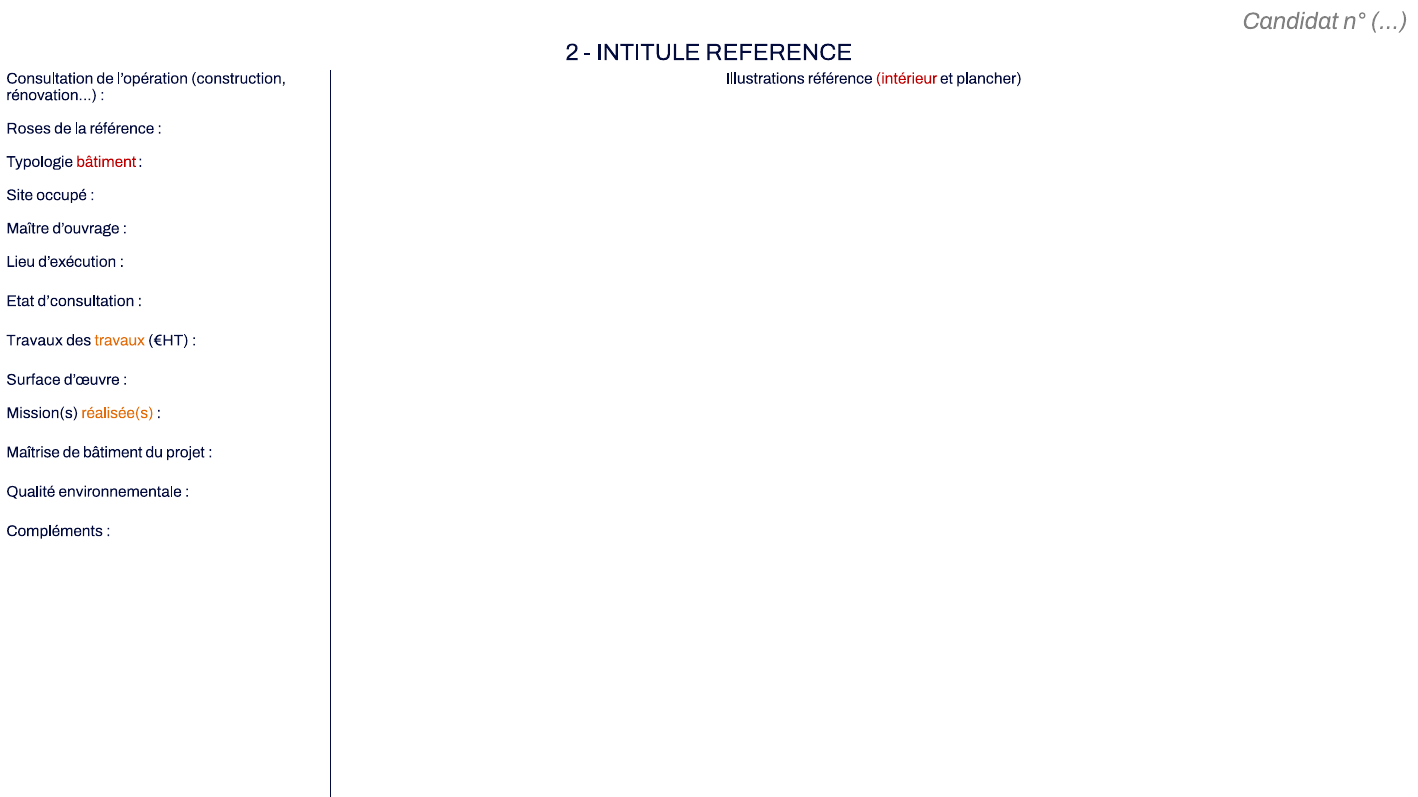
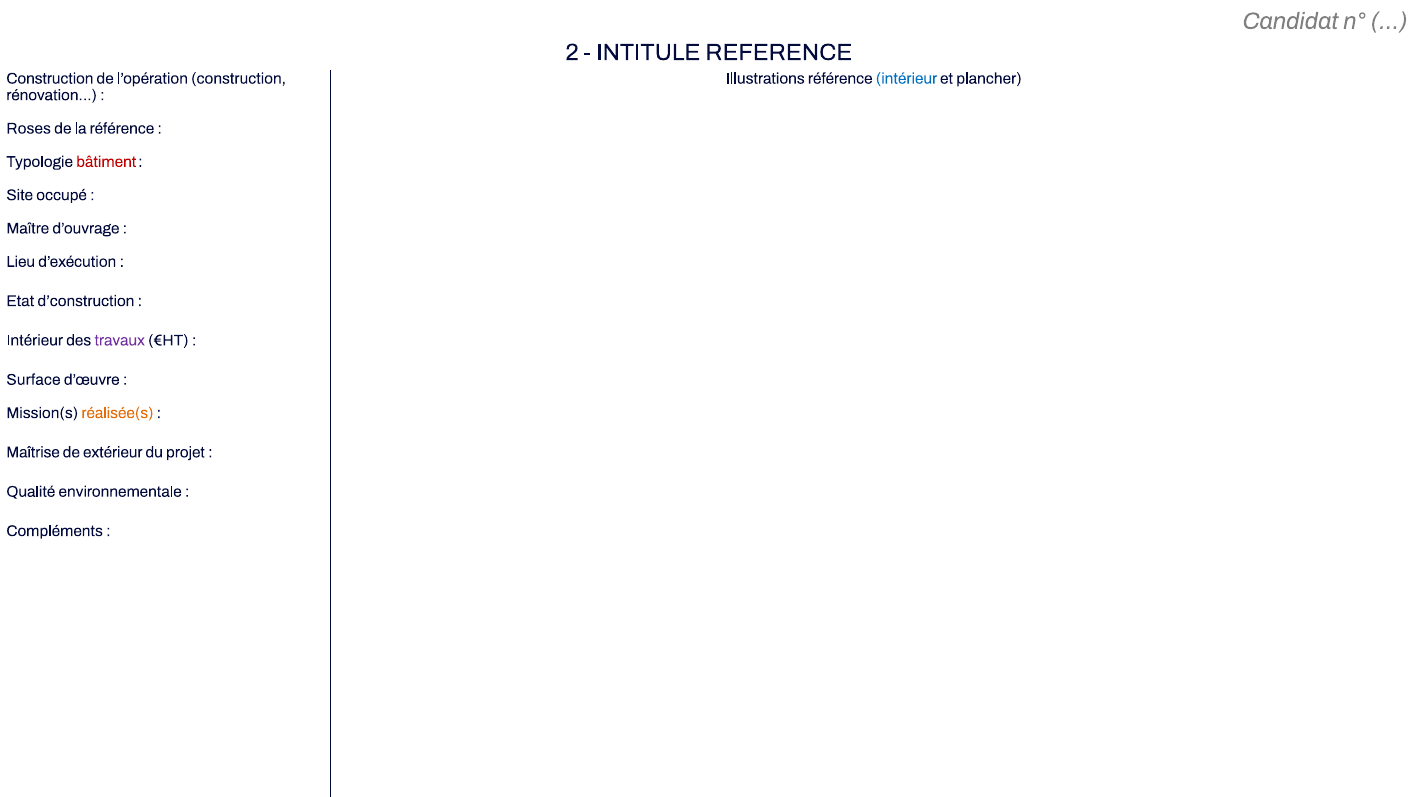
Consultation: Consultation -> Construction (50, 79)
intérieur colour: red -> blue (906, 79)
d’consultation: d’consultation -> d’construction (86, 301)
Travaux: Travaux -> Intérieur (35, 341)
travaux colour: orange -> purple (120, 341)
de bâtiment: bâtiment -> extérieur (113, 453)
